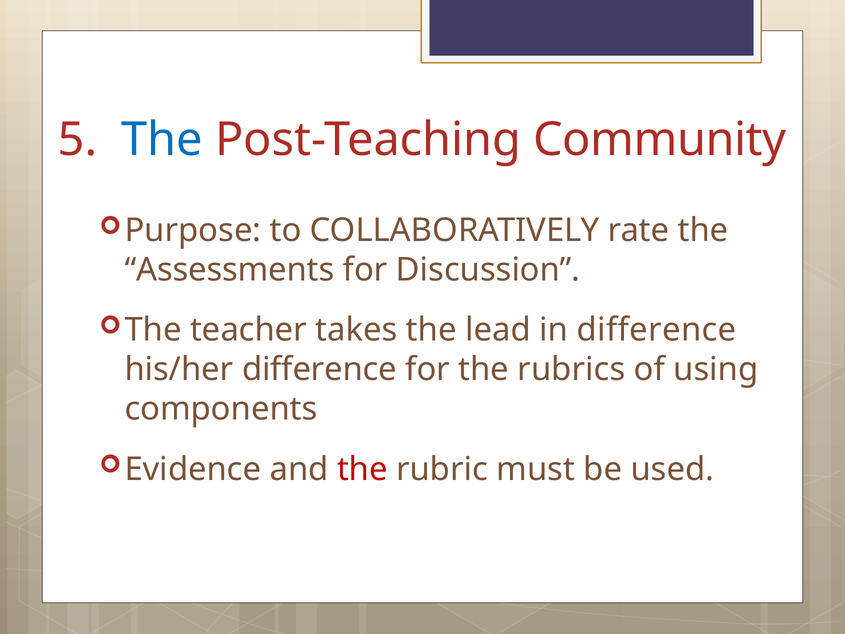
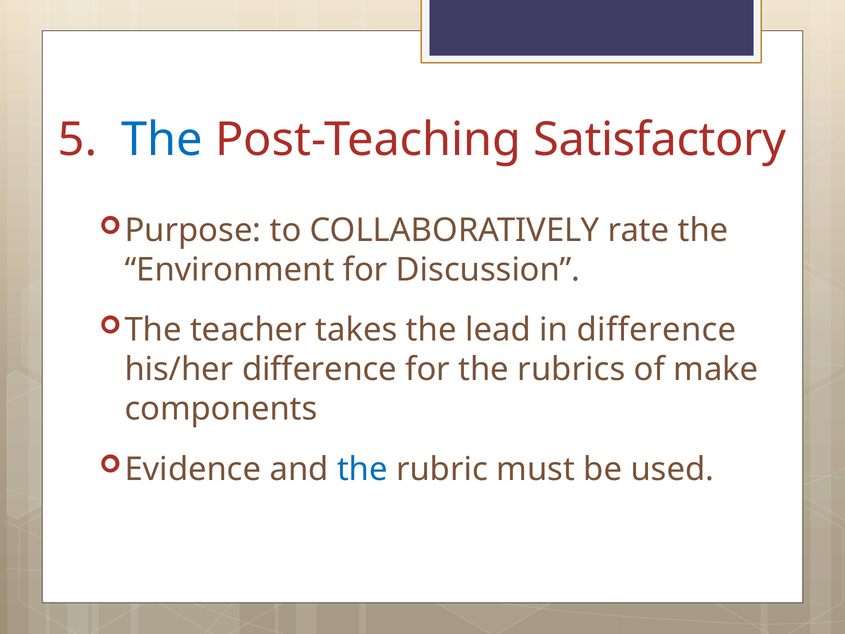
Community: Community -> Satisfactory (660, 140)
Assessments: Assessments -> Environment (230, 270)
using: using -> make (716, 369)
the colour: red -> blue (362, 469)
